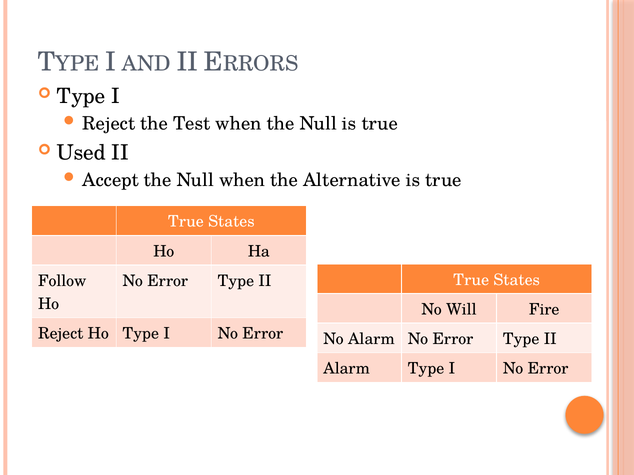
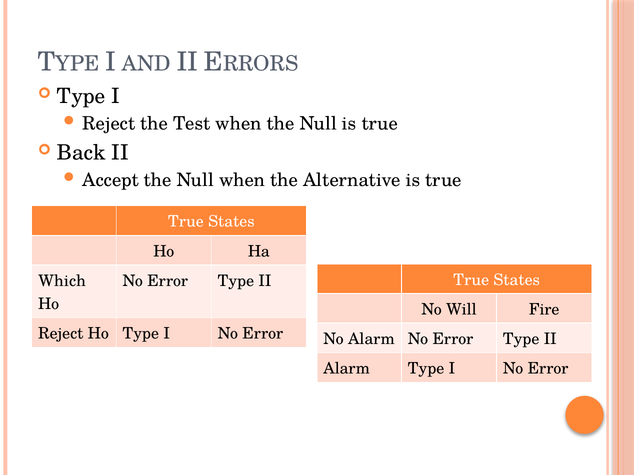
Used: Used -> Back (81, 153)
Follow: Follow -> Which (62, 281)
